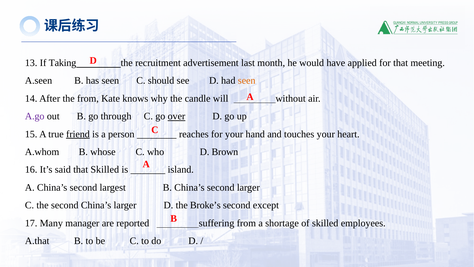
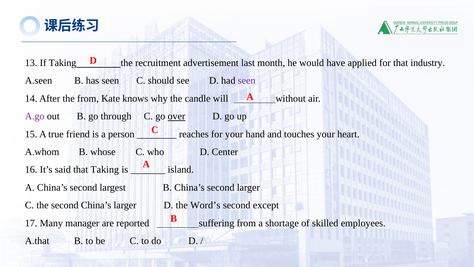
meeting: meeting -> industry (428, 63)
seen colour: orange -> purple (247, 81)
friend underline: present -> none (78, 134)
Brown: Brown -> Center (225, 152)
that Skilled: Skilled -> Taking (105, 169)
Broke’s: Broke’s -> Word’s (205, 205)
